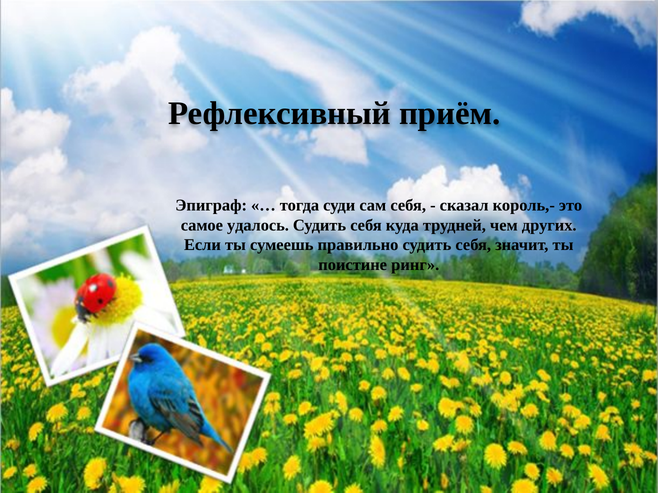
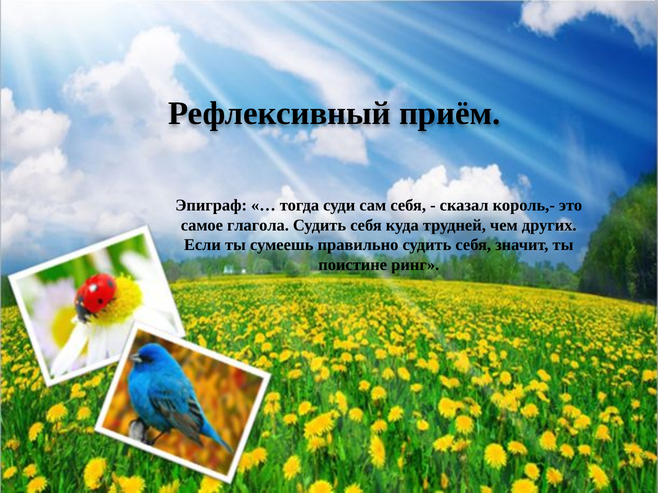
удалось: удалось -> глагола (258, 225)
